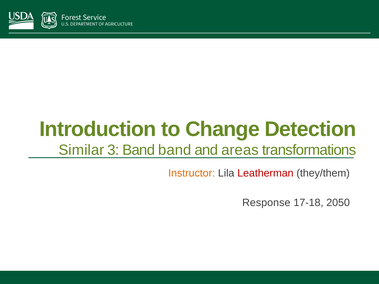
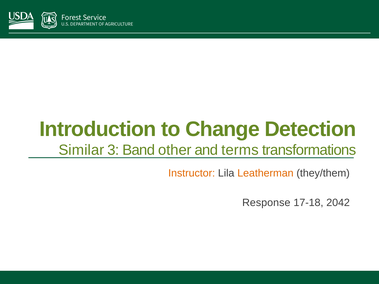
Band band: band -> other (175, 150)
areas: areas -> terms (240, 150)
Leatherman colour: red -> orange (265, 173)
2050: 2050 -> 2042 (338, 203)
